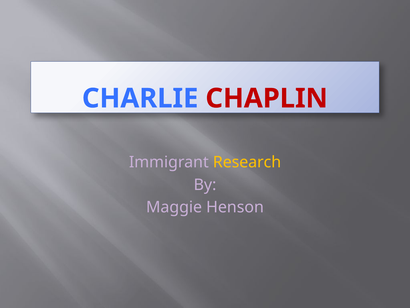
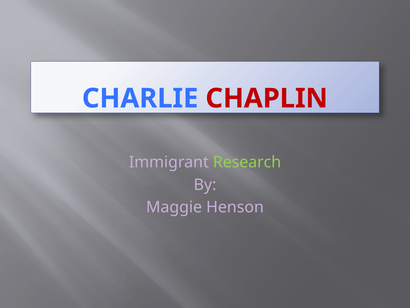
Research colour: yellow -> light green (247, 162)
